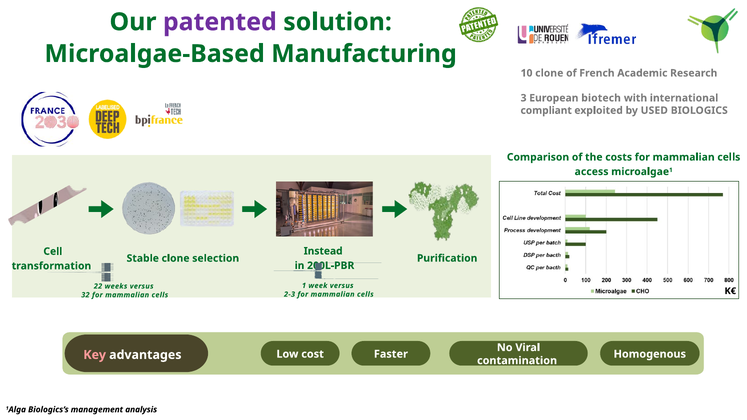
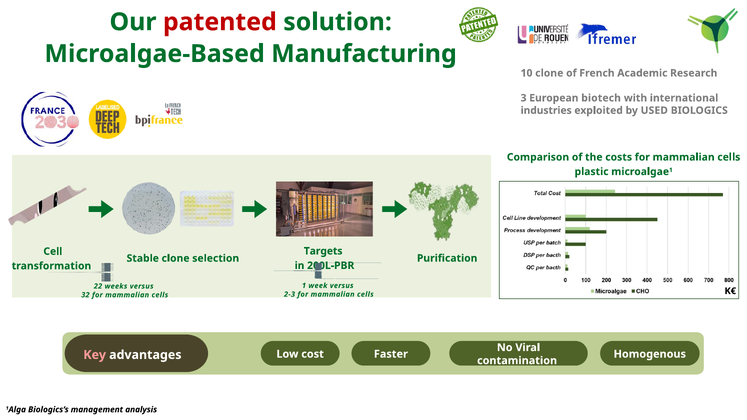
patented colour: purple -> red (220, 22)
compliant: compliant -> industries (546, 110)
access: access -> plastic (592, 172)
Instead: Instead -> Targets (323, 251)
